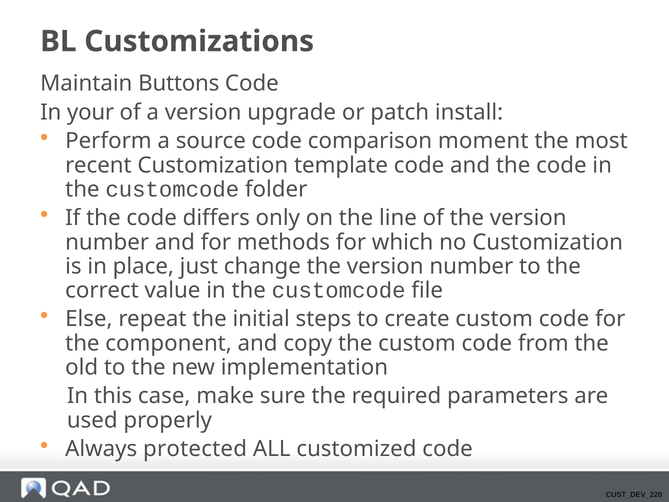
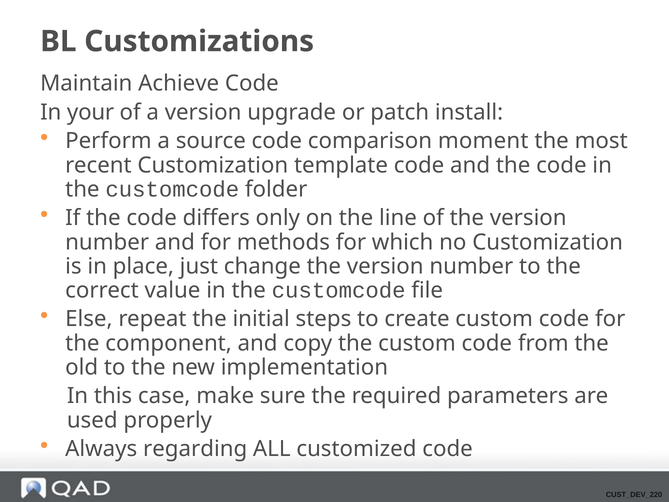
Buttons: Buttons -> Achieve (179, 84)
protected: protected -> regarding (195, 449)
